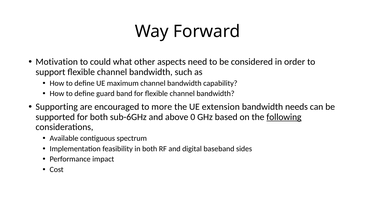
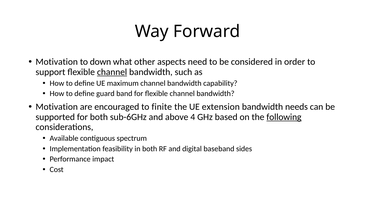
could: could -> down (100, 62)
channel underline: none -> present (112, 72)
Supporting: Supporting -> Motivation (57, 107)
more: more -> finite (162, 107)
0: 0 -> 4 (193, 117)
